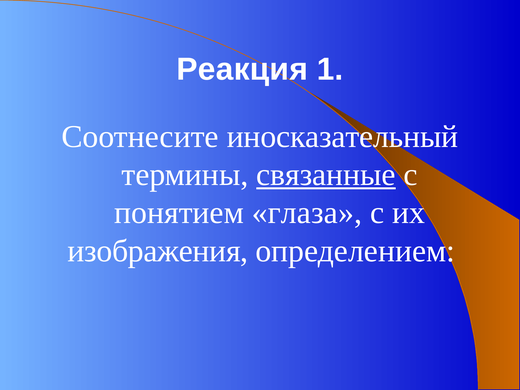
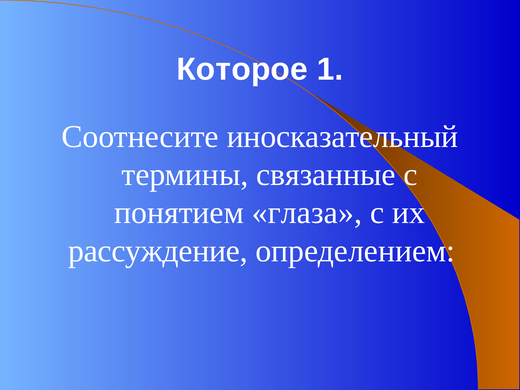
Реакция: Реакция -> Которое (242, 69)
связанные underline: present -> none (326, 175)
изображения: изображения -> рассуждение (158, 251)
